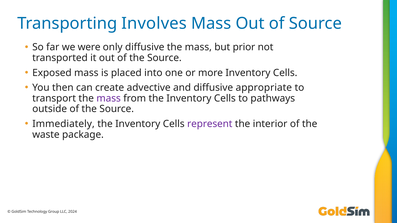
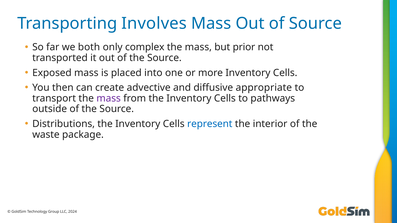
were: were -> both (89, 47)
only diffusive: diffusive -> complex (145, 47)
Immediately: Immediately -> Distributions (64, 124)
represent colour: purple -> blue (210, 124)
